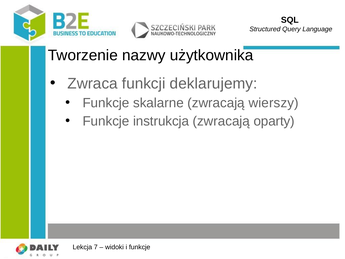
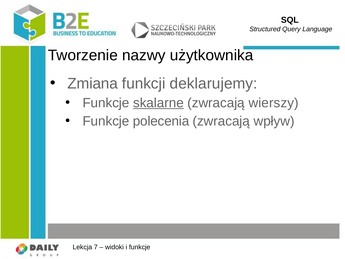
Zwraca: Zwraca -> Zmiana (93, 83)
skalarne underline: none -> present (158, 103)
instrukcja: instrukcja -> polecenia (161, 121)
oparty: oparty -> wpływ (274, 121)
